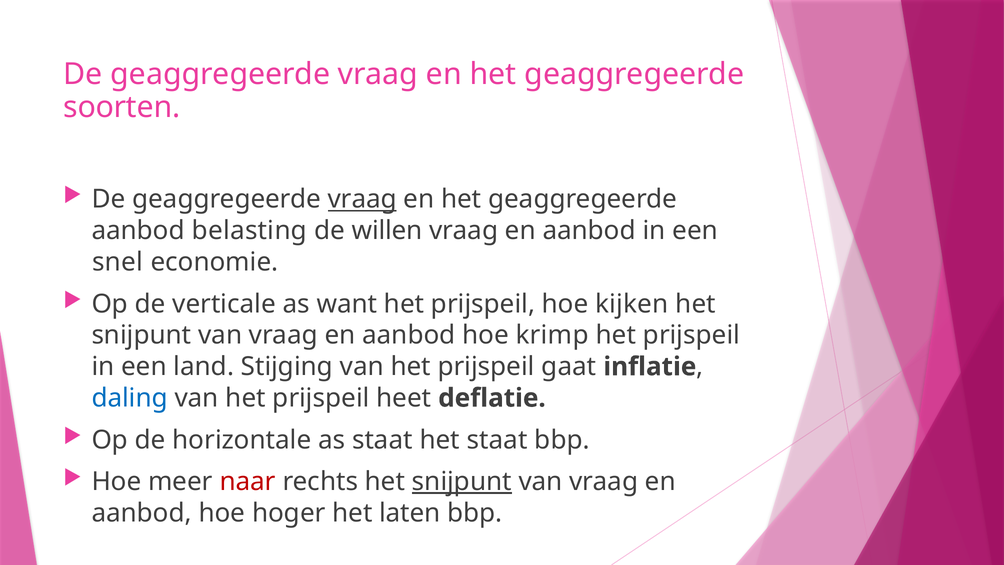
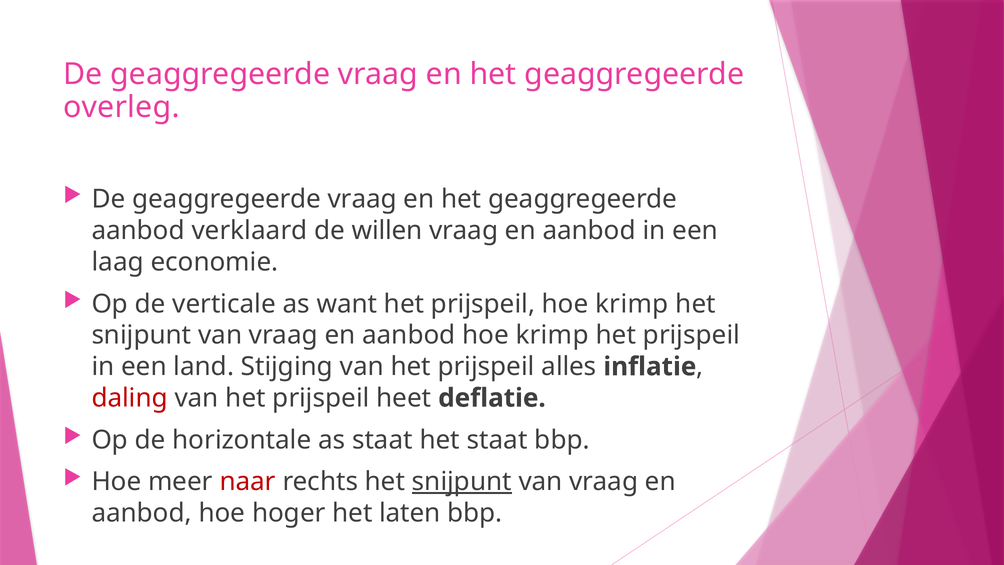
soorten: soorten -> overleg (121, 107)
vraag underline: present -> none (362, 199)
belasting: belasting -> verklaard (249, 231)
snel: snel -> laag (118, 262)
prijspeil hoe kijken: kijken -> krimp (632, 304)
gaat: gaat -> alles (569, 367)
daling colour: blue -> red (130, 398)
